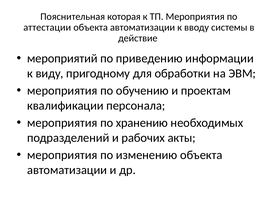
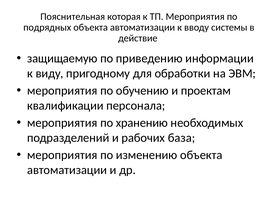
аттестации: аттестации -> подрядных (47, 27)
мероприятий: мероприятий -> защищаемую (62, 58)
акты: акты -> база (182, 137)
